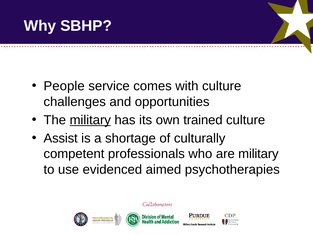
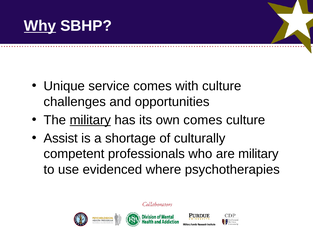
Why underline: none -> present (40, 26)
People: People -> Unique (64, 86)
own trained: trained -> comes (203, 120)
aimed: aimed -> where (163, 169)
